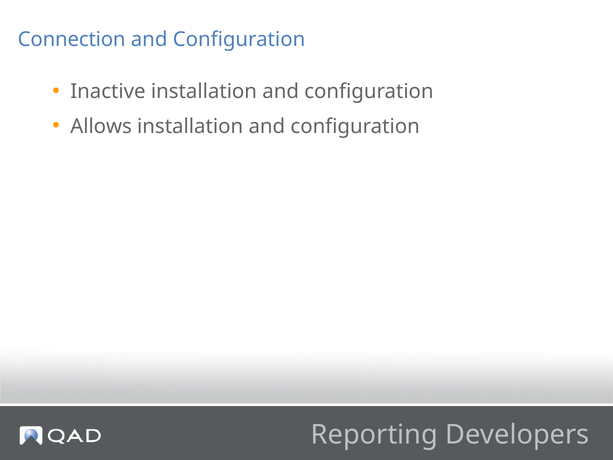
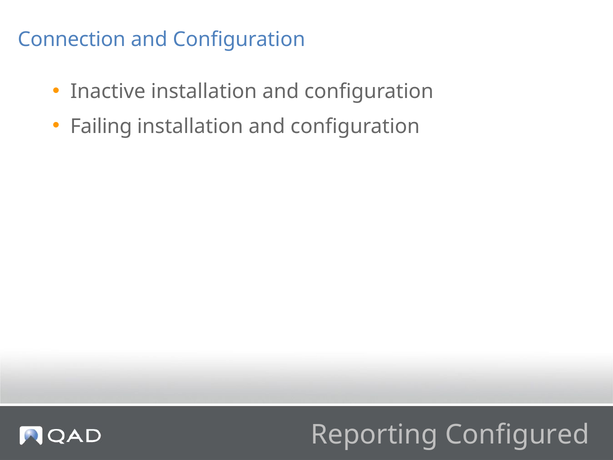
Allows: Allows -> Failing (101, 126)
Developers: Developers -> Configured (517, 435)
